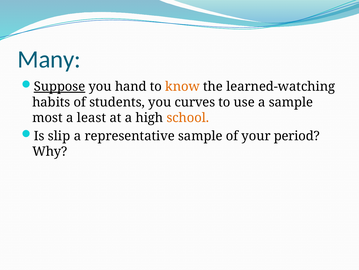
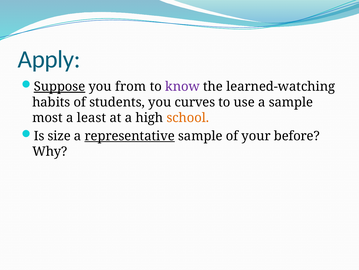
Many: Many -> Apply (49, 59)
hand: hand -> from (131, 86)
know colour: orange -> purple (183, 86)
slip: slip -> size (59, 136)
representative underline: none -> present (130, 136)
period: period -> before (297, 136)
